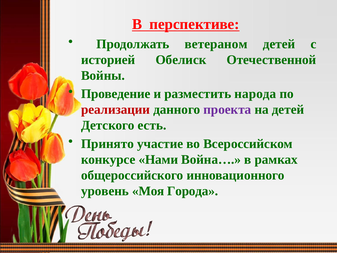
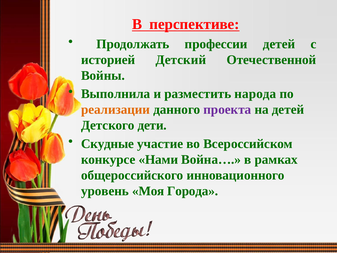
ветераном: ветераном -> профессии (216, 44)
Обелиск: Обелиск -> Детский (181, 60)
Проведение: Проведение -> Выполнила (116, 94)
реализации colour: red -> orange (116, 110)
есть: есть -> дети (152, 125)
Принято: Принято -> Скудные (108, 144)
